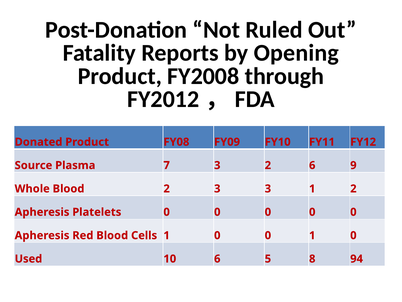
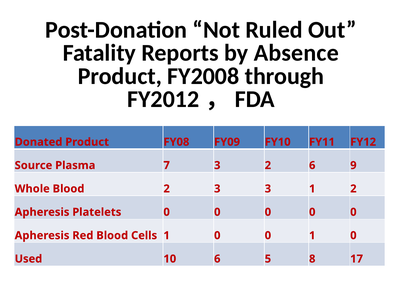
Opening: Opening -> Absence (296, 53)
94: 94 -> 17 (357, 258)
